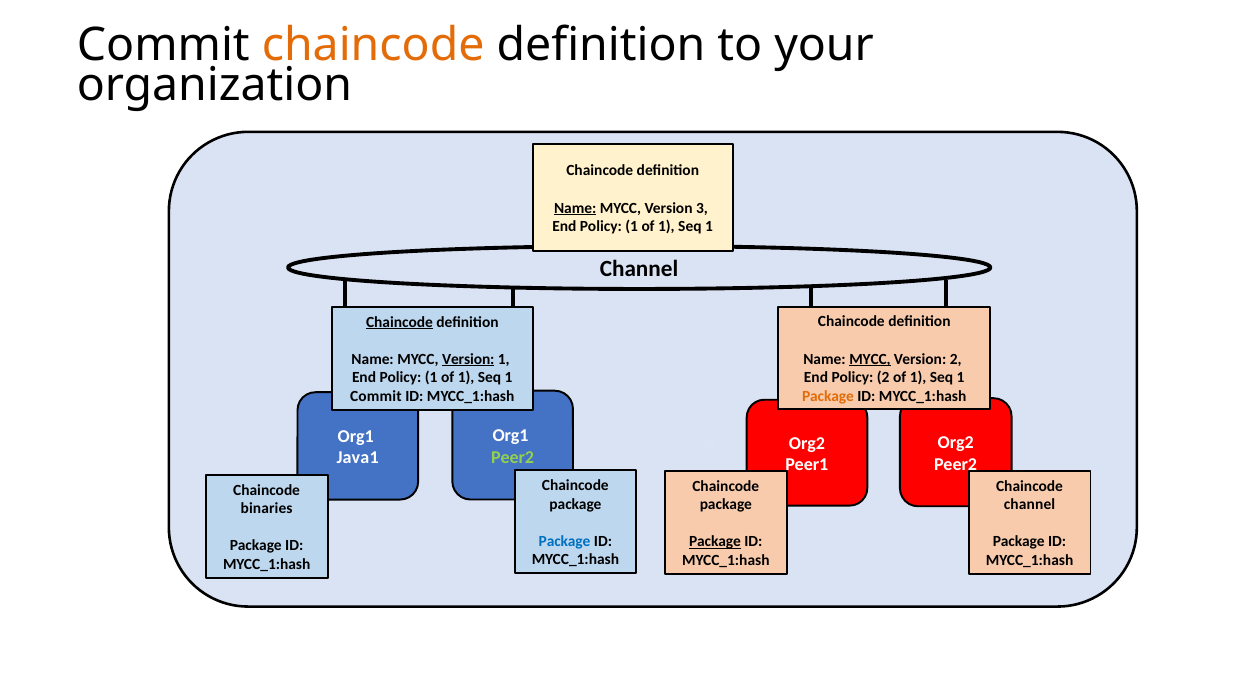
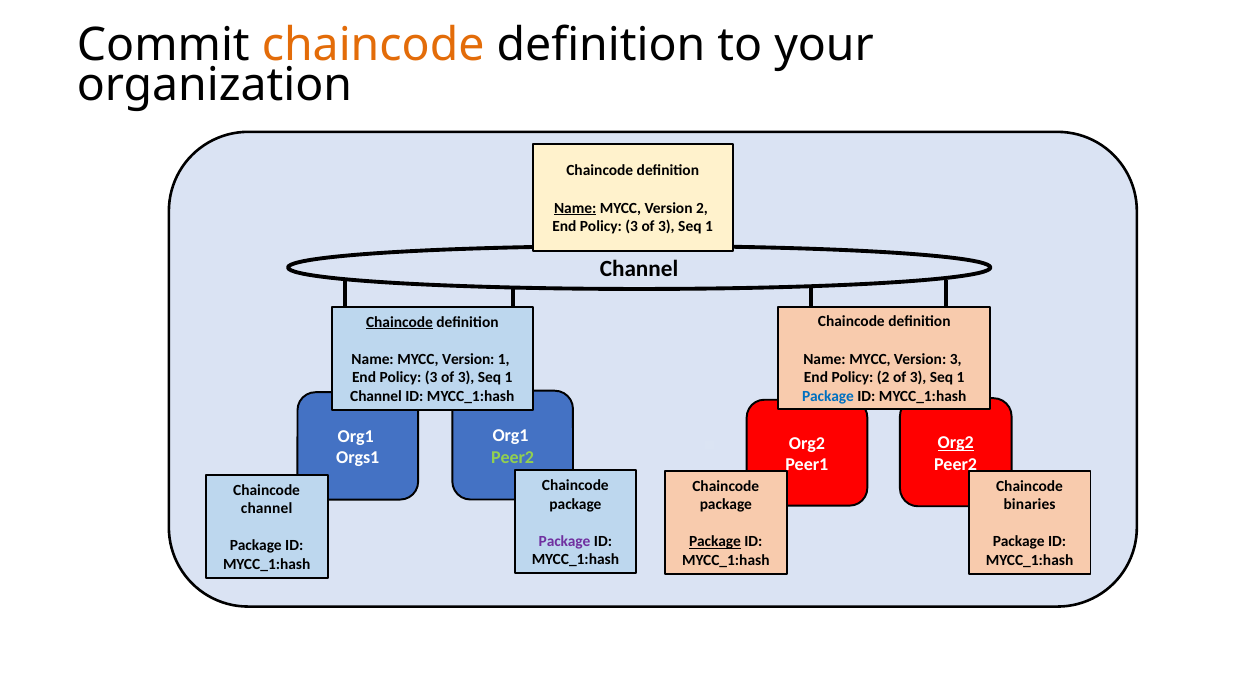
Version 3: 3 -> 2 (702, 208)
1: 1 -> 3 (632, 227)
1: 1 -> 3 (666, 227)
MYCC underline: present -> none (870, 359)
Version 2: 2 -> 3 (956, 359)
Version underline: present -> none (468, 359)
2 of 1: 1 -> 3 (918, 378)
1: 1 -> 3 (431, 378)
1: 1 -> 3 (466, 378)
Package colour: orange -> blue (828, 396)
Commit: Commit -> Channel (376, 397)
Org2 underline: none -> present (956, 443)
Java1: Java1 -> Orgs1 (358, 458)
channel: channel -> binaries (1030, 505)
binaries: binaries -> channel (267, 509)
Package colour: blue -> purple (565, 541)
